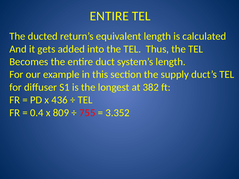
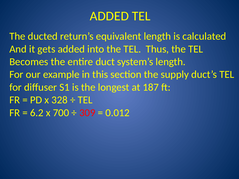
ENTIRE: ENTIRE -> ADDED (109, 16)
382: 382 -> 187 (151, 87)
436: 436 -> 328 (60, 100)
0.4: 0.4 -> 6.2 (37, 113)
809: 809 -> 700 (61, 113)
755: 755 -> 309 (87, 113)
3.352: 3.352 -> 0.012 (118, 113)
